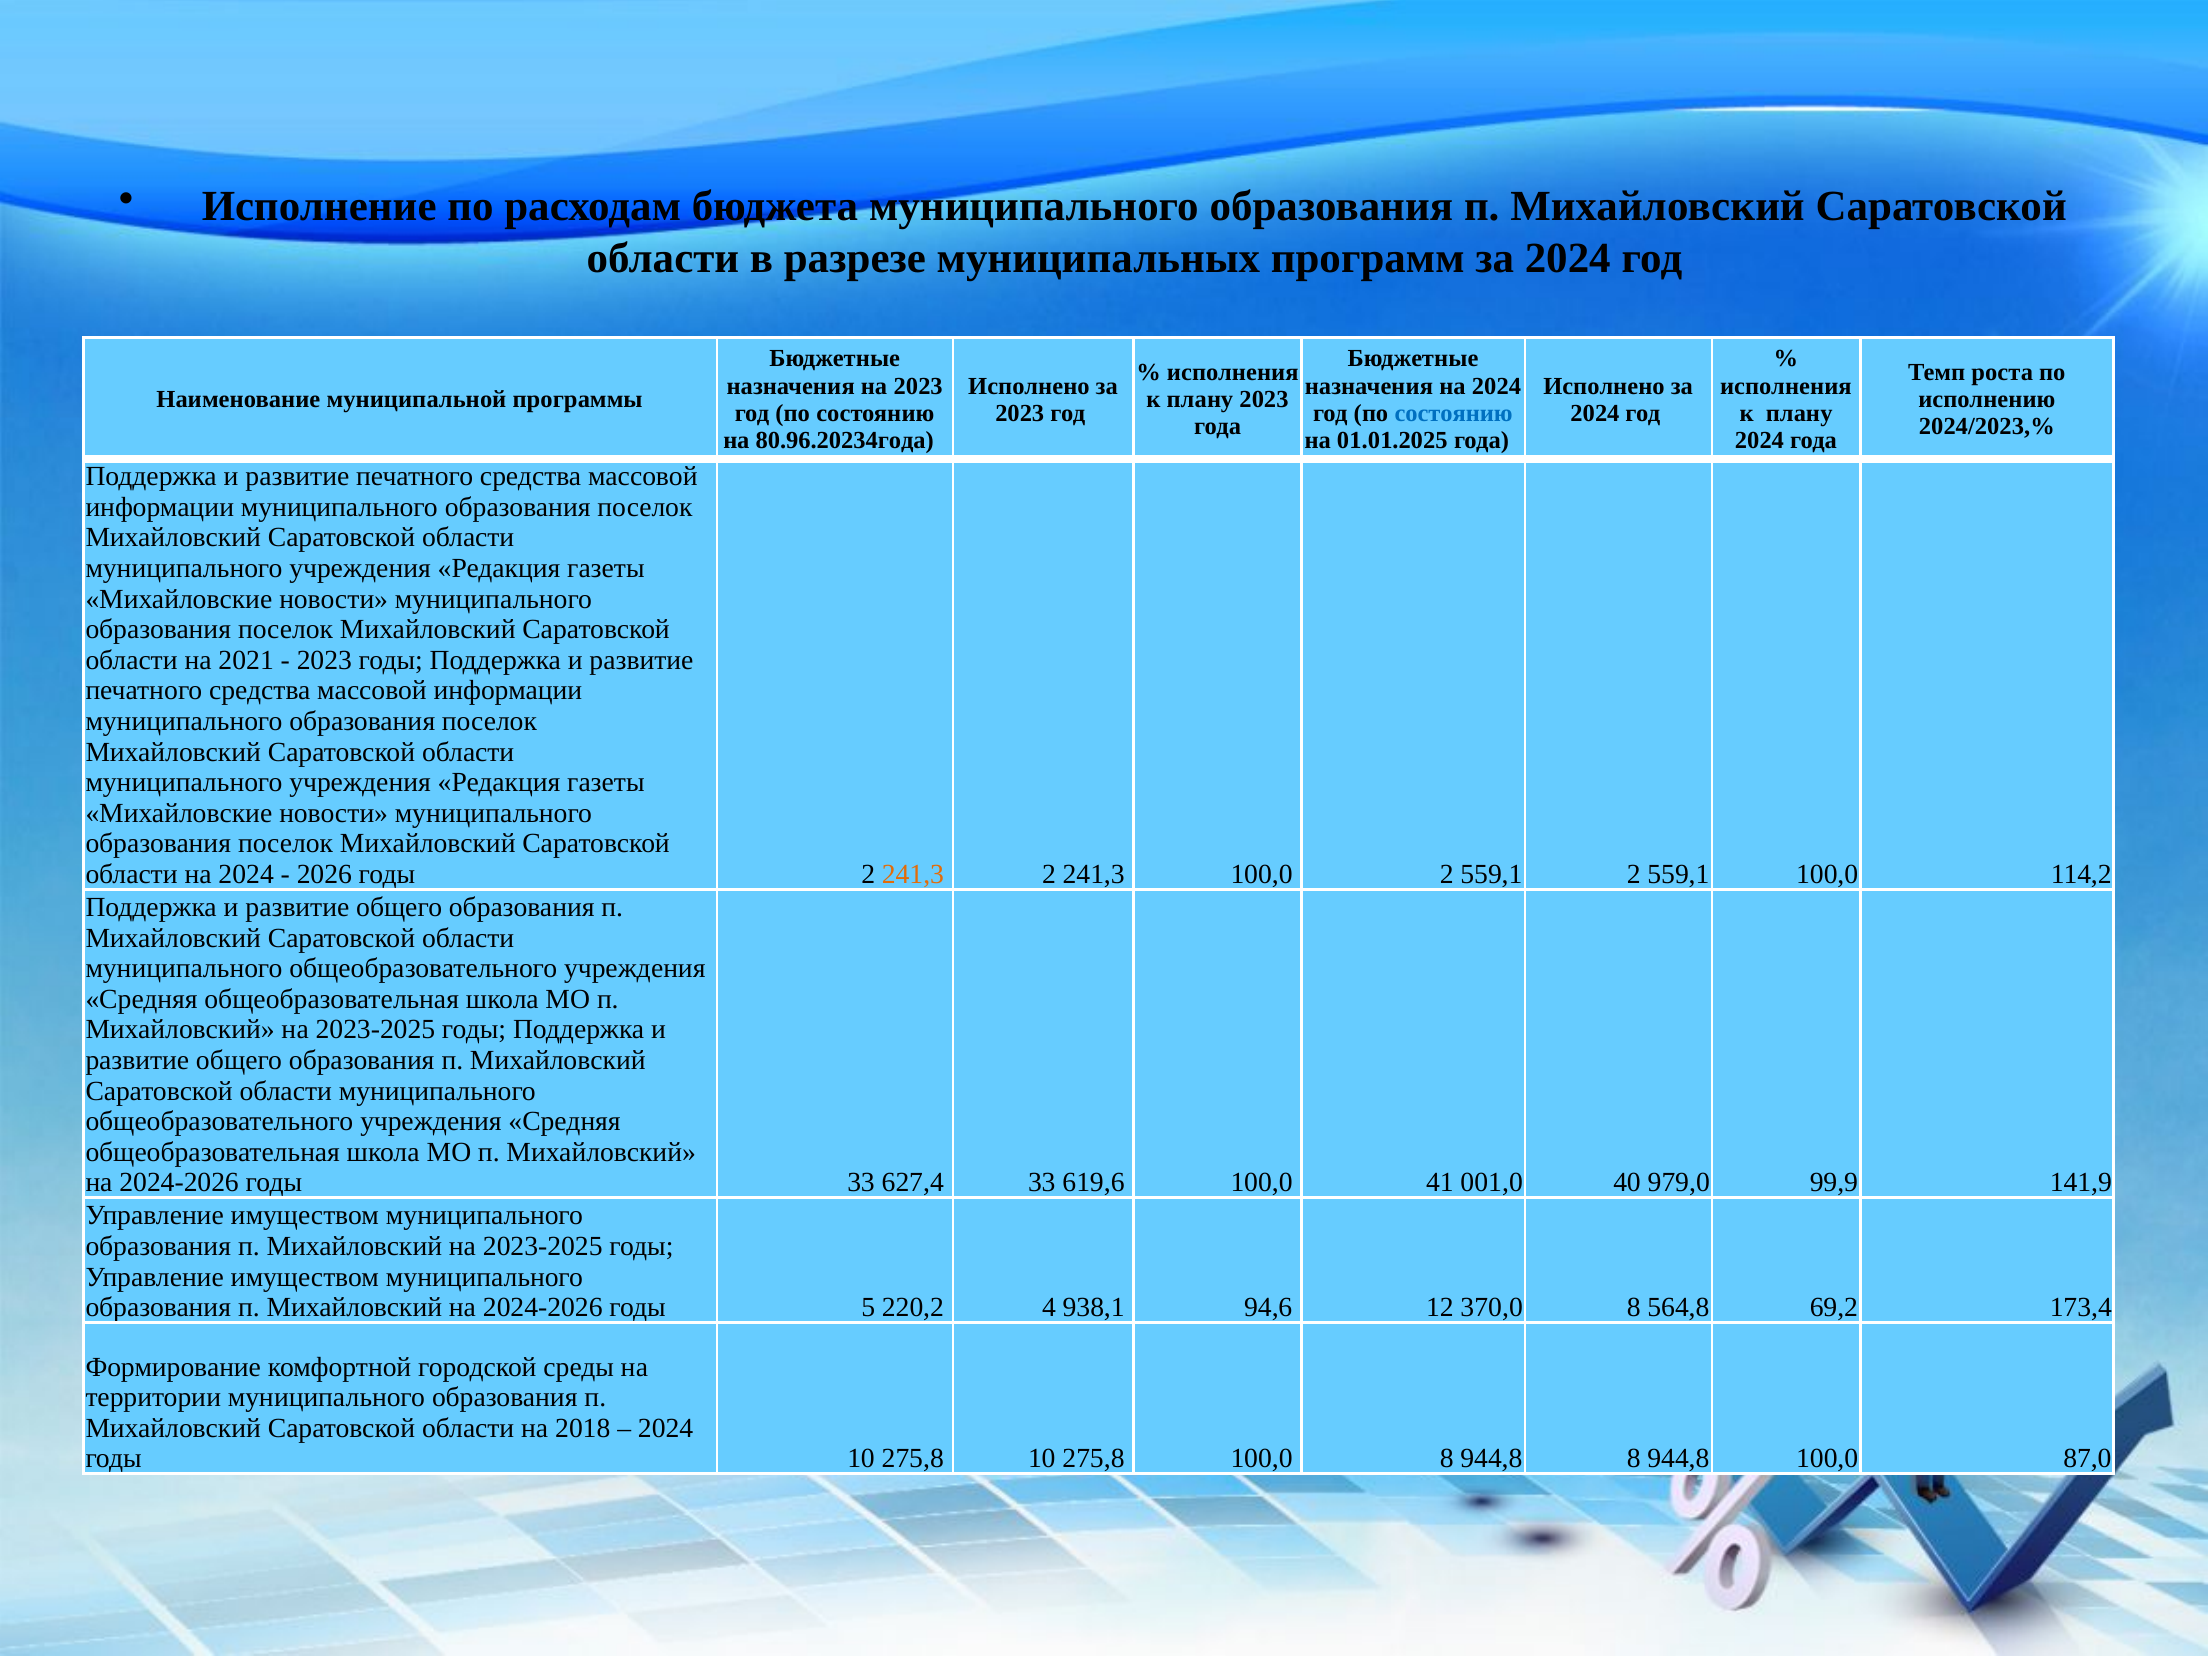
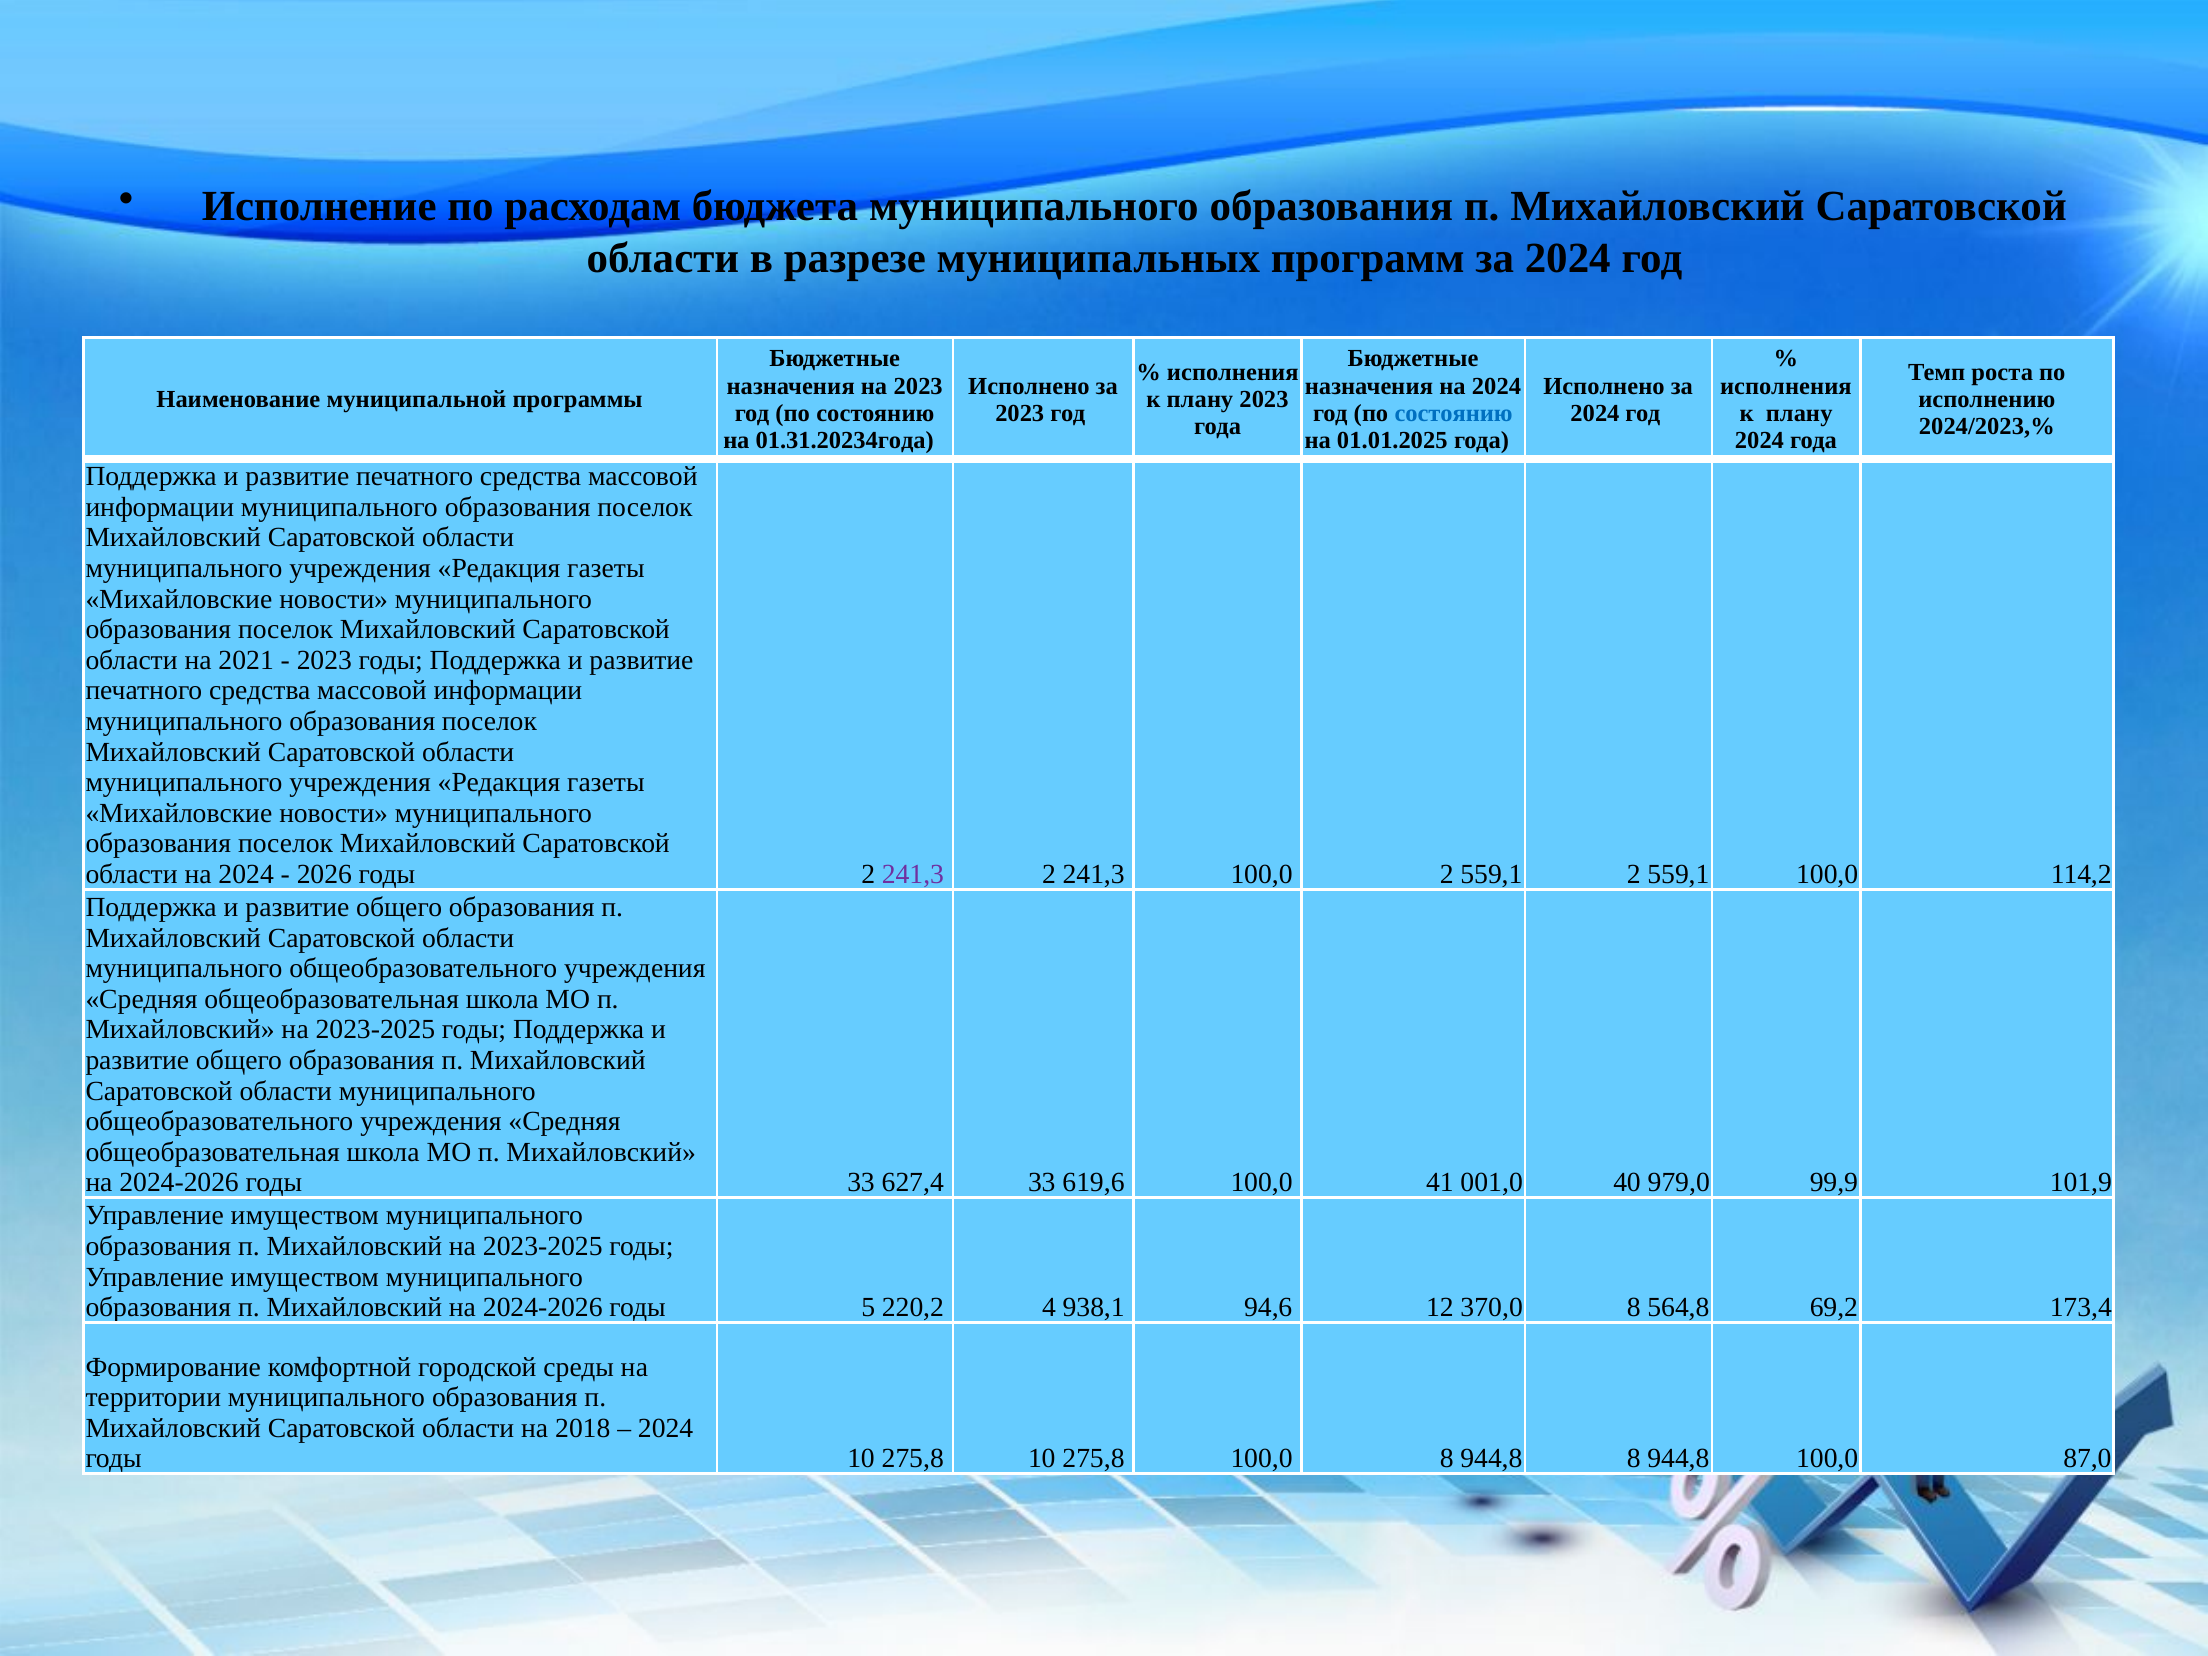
80.96.20234года: 80.96.20234года -> 01.31.20234года (845, 440)
241,3 colour: orange -> purple (913, 874)
141,9: 141,9 -> 101,9 (2081, 1183)
